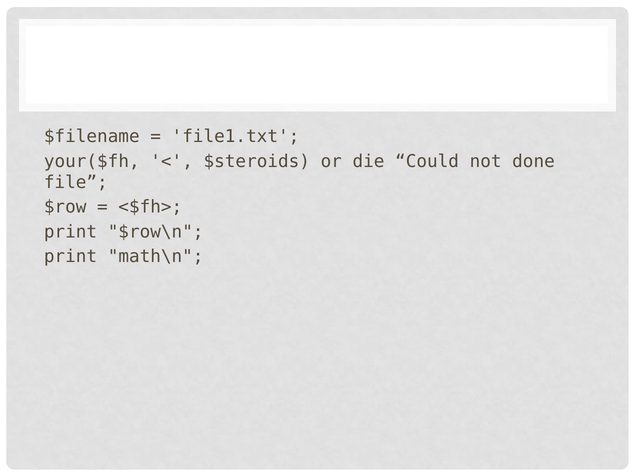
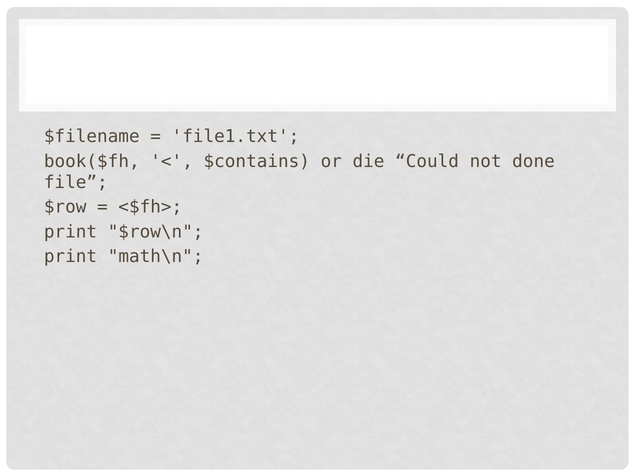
your($fh: your($fh -> book($fh (92, 161)
$steroids: $steroids -> $contains (257, 161)
